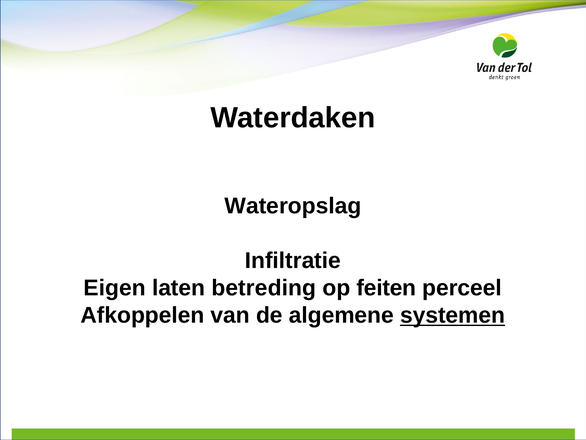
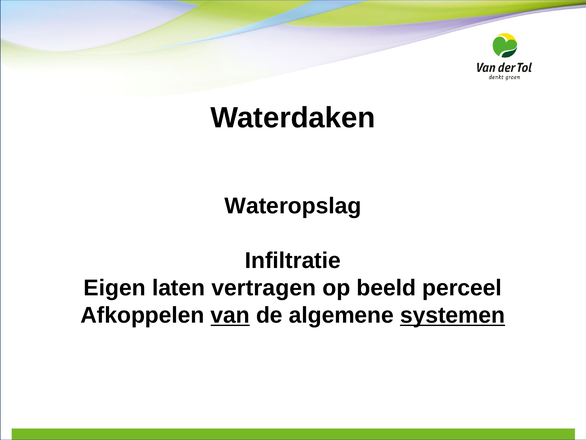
betreding: betreding -> vertragen (264, 288)
feiten: feiten -> beeld (386, 288)
van underline: none -> present (230, 315)
